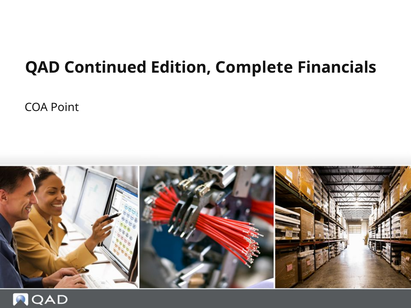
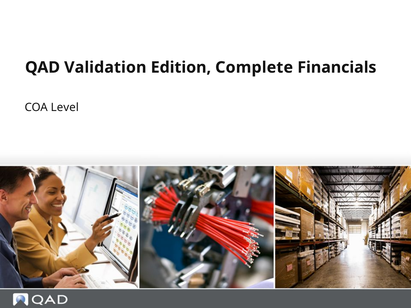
Continued: Continued -> Validation (105, 67)
Point: Point -> Level (65, 108)
